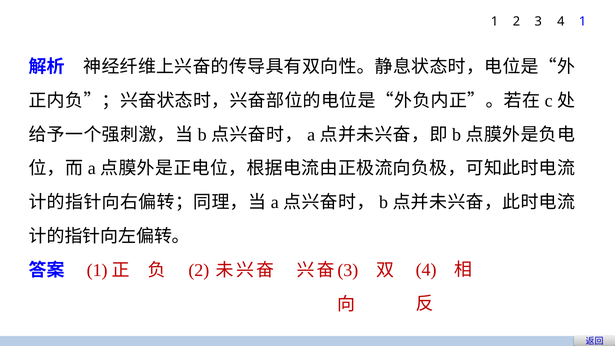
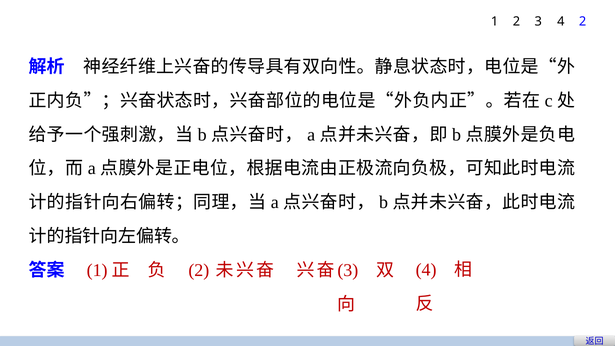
4 1: 1 -> 2 (583, 21)
